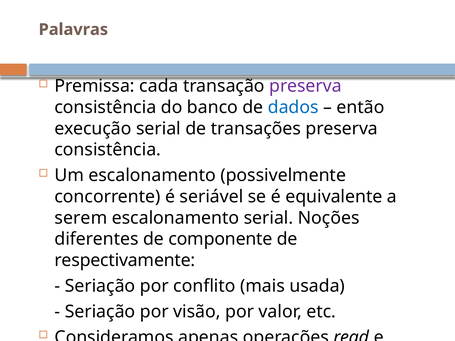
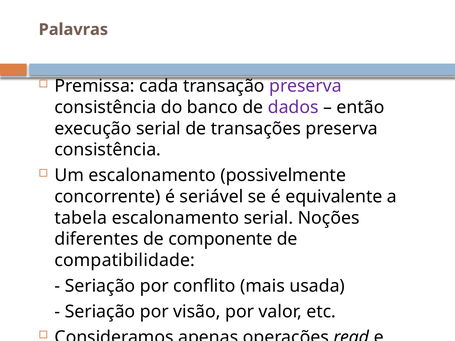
dados colour: blue -> purple (293, 107)
serem: serem -> tabela (81, 218)
respectivamente: respectivamente -> compatibilidade (125, 261)
